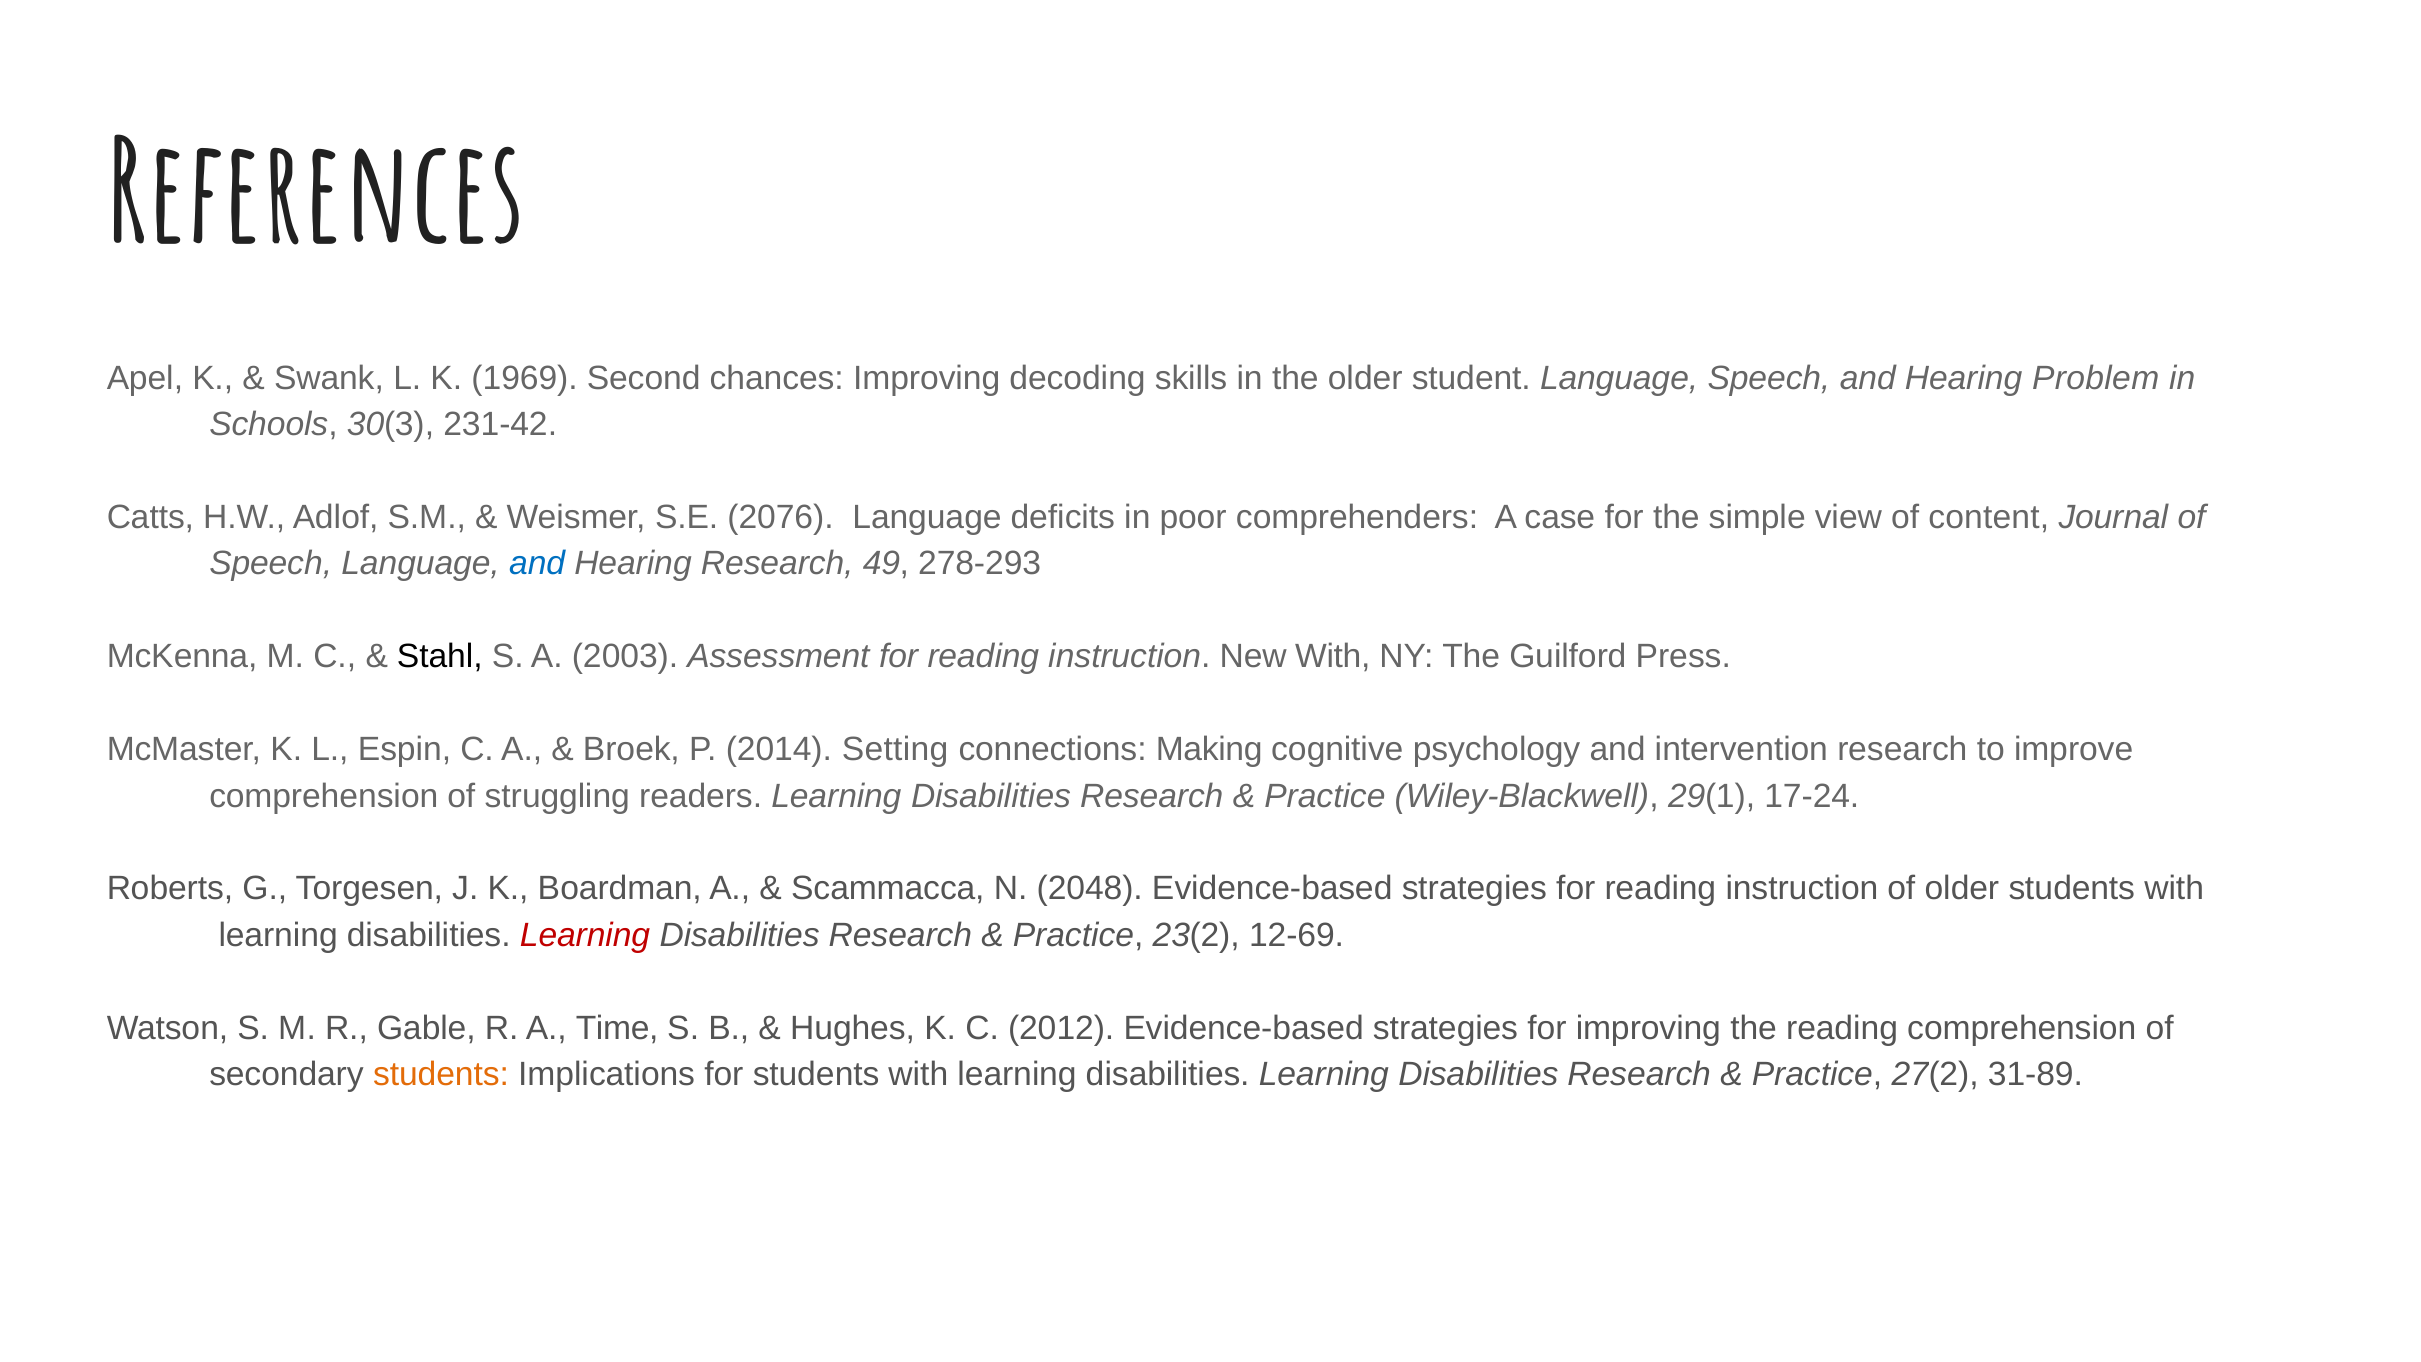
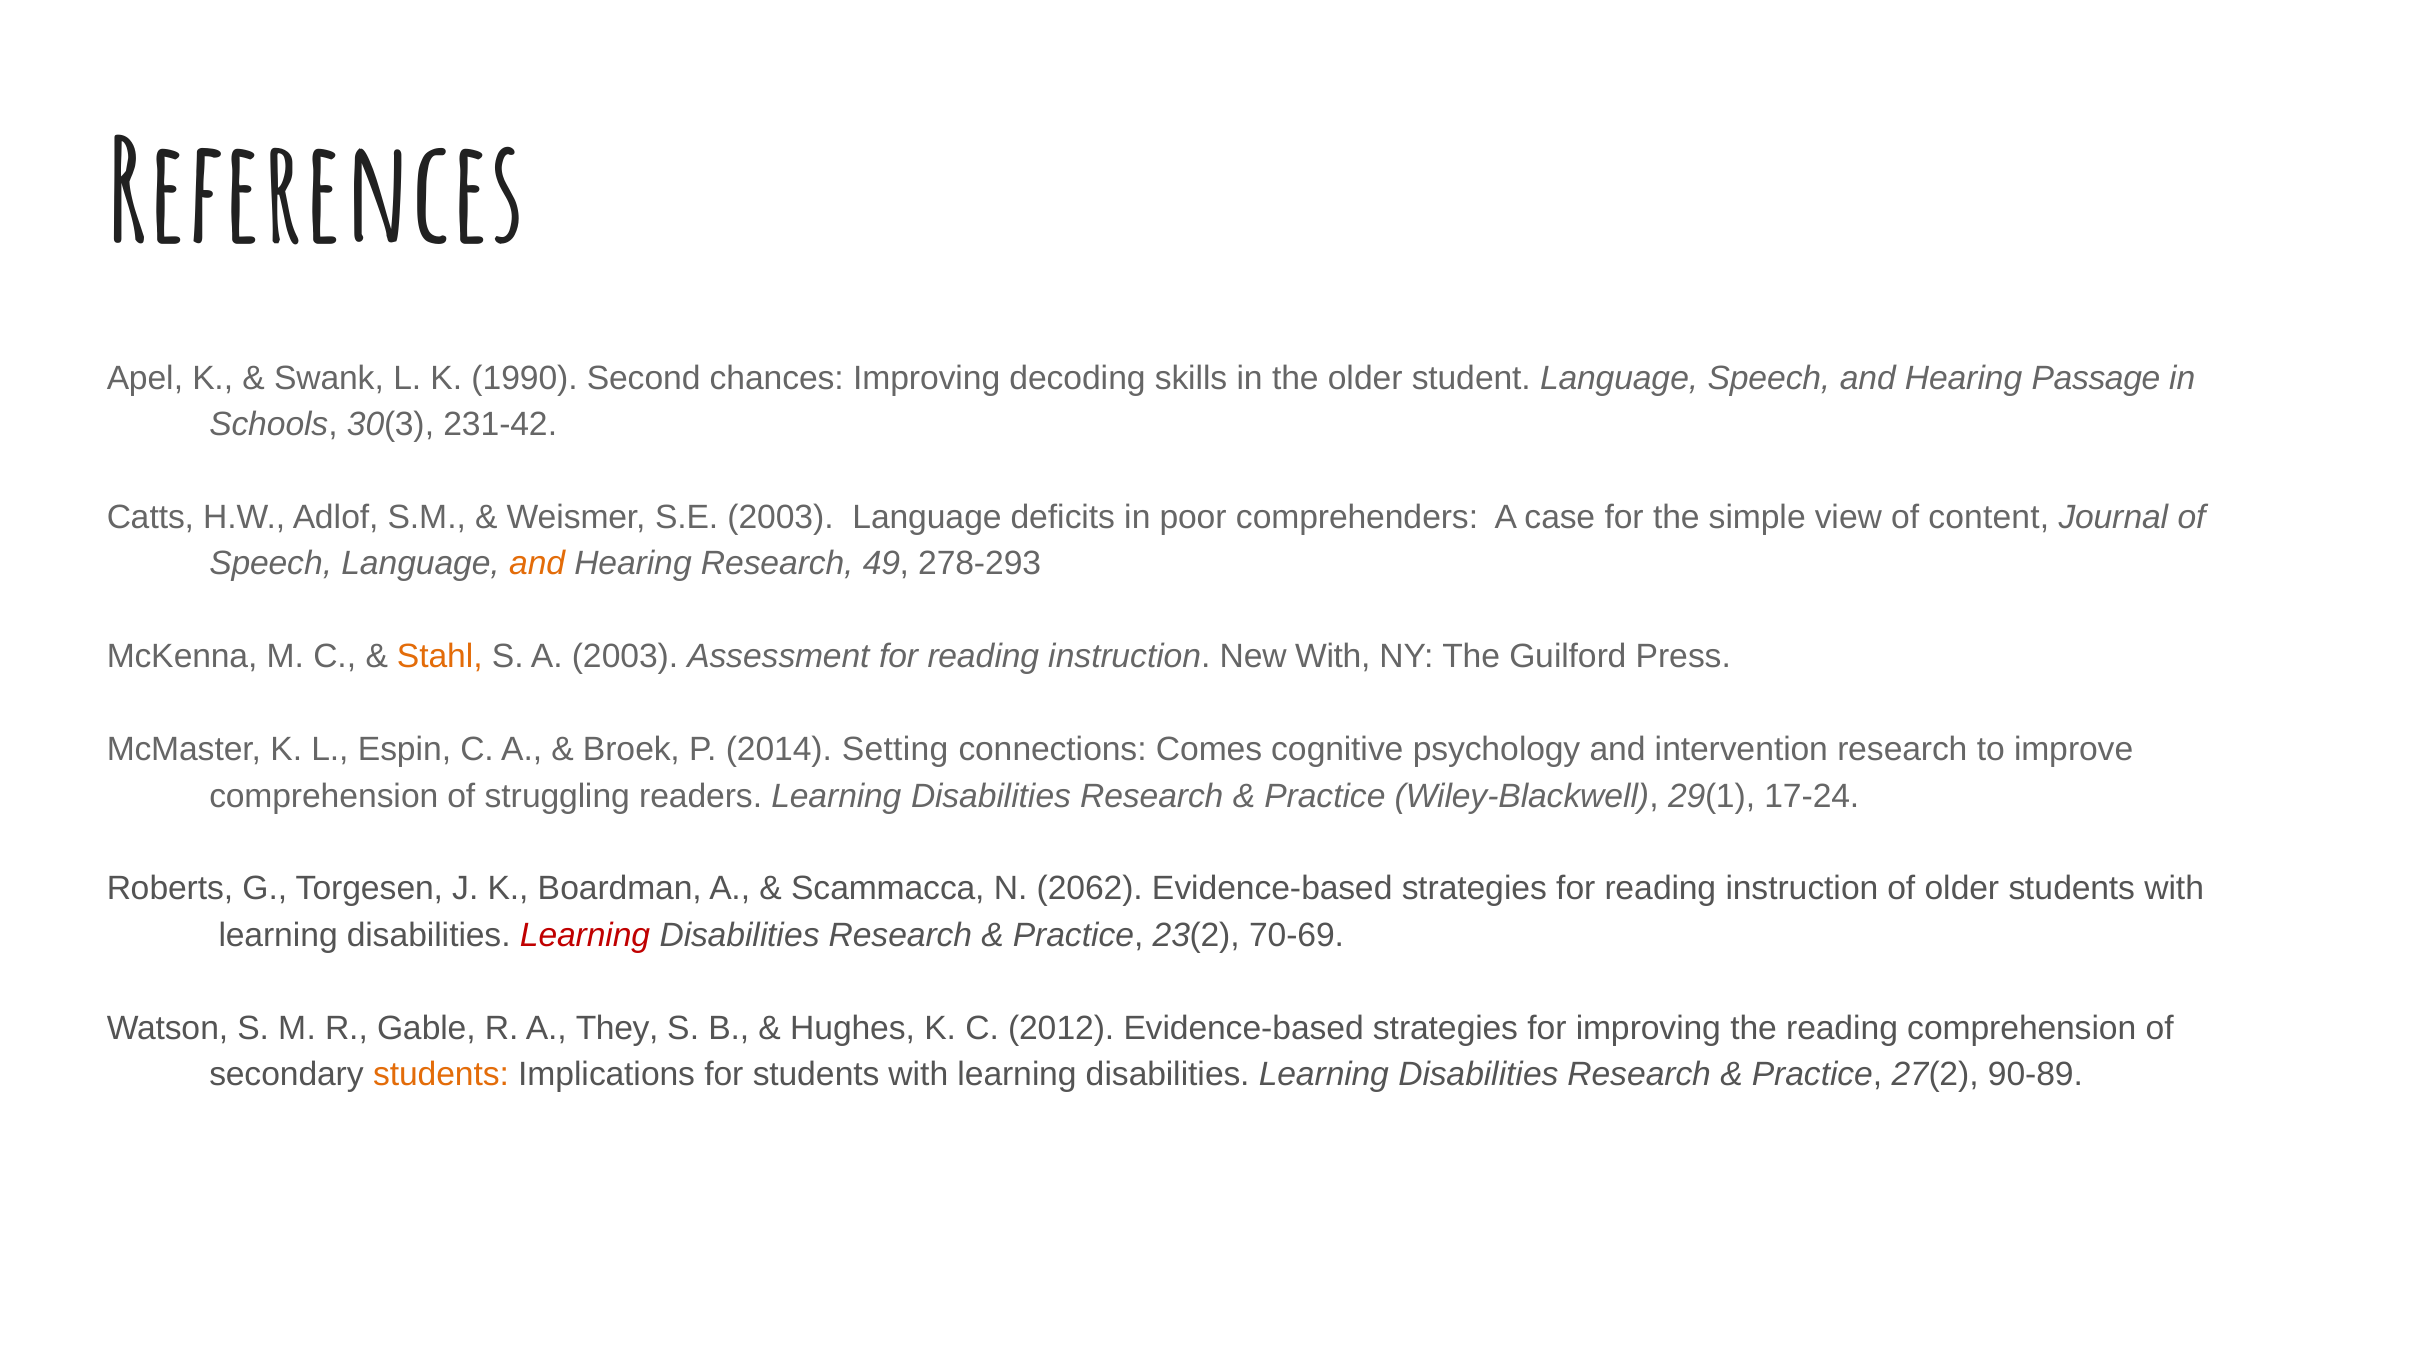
1969: 1969 -> 1990 (525, 378)
Problem: Problem -> Passage (2096, 378)
S.E 2076: 2076 -> 2003 (781, 517)
and colour: blue -> orange (537, 564)
Stahl colour: black -> orange (440, 657)
Making: Making -> Comes (1209, 749)
2048: 2048 -> 2062 (1090, 889)
12-69: 12-69 -> 70-69 (1297, 935)
Time: Time -> They (617, 1028)
31-89: 31-89 -> 90-89 (2035, 1074)
